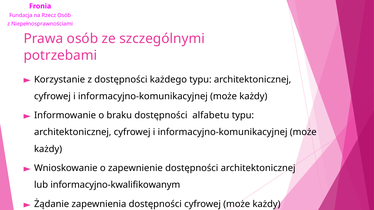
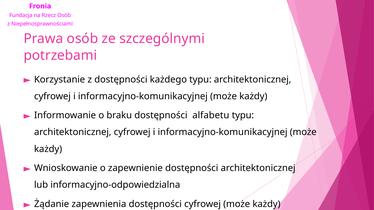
informacyjno-kwalifikowanym: informacyjno-kwalifikowanym -> informacyjno-odpowiedzialna (115, 185)
